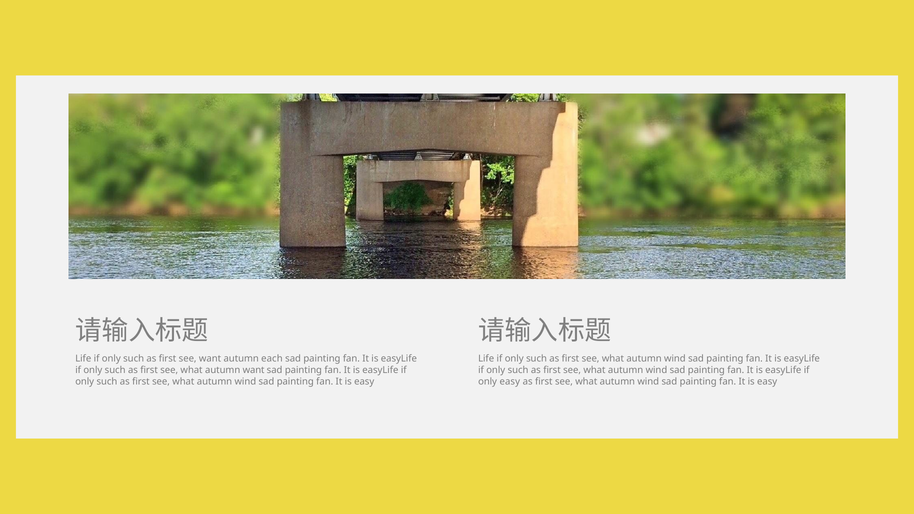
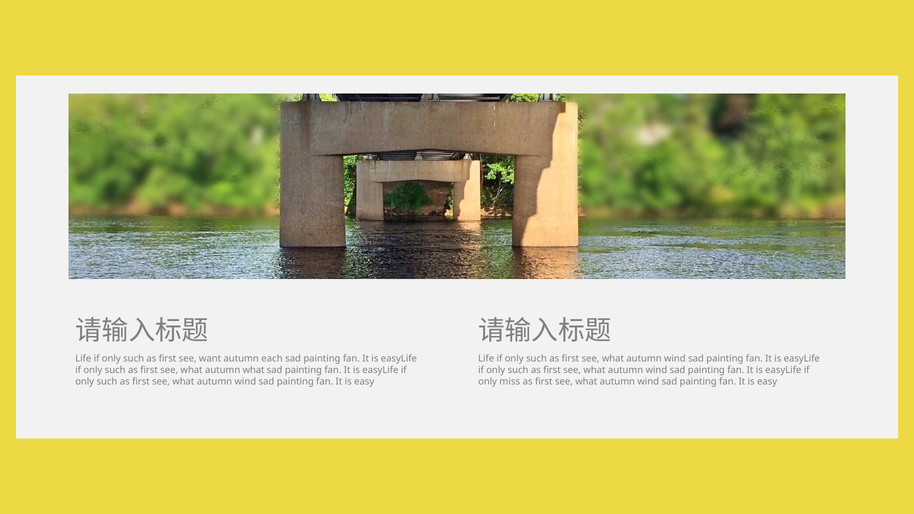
autumn want: want -> what (254, 370)
only easy: easy -> miss (510, 382)
